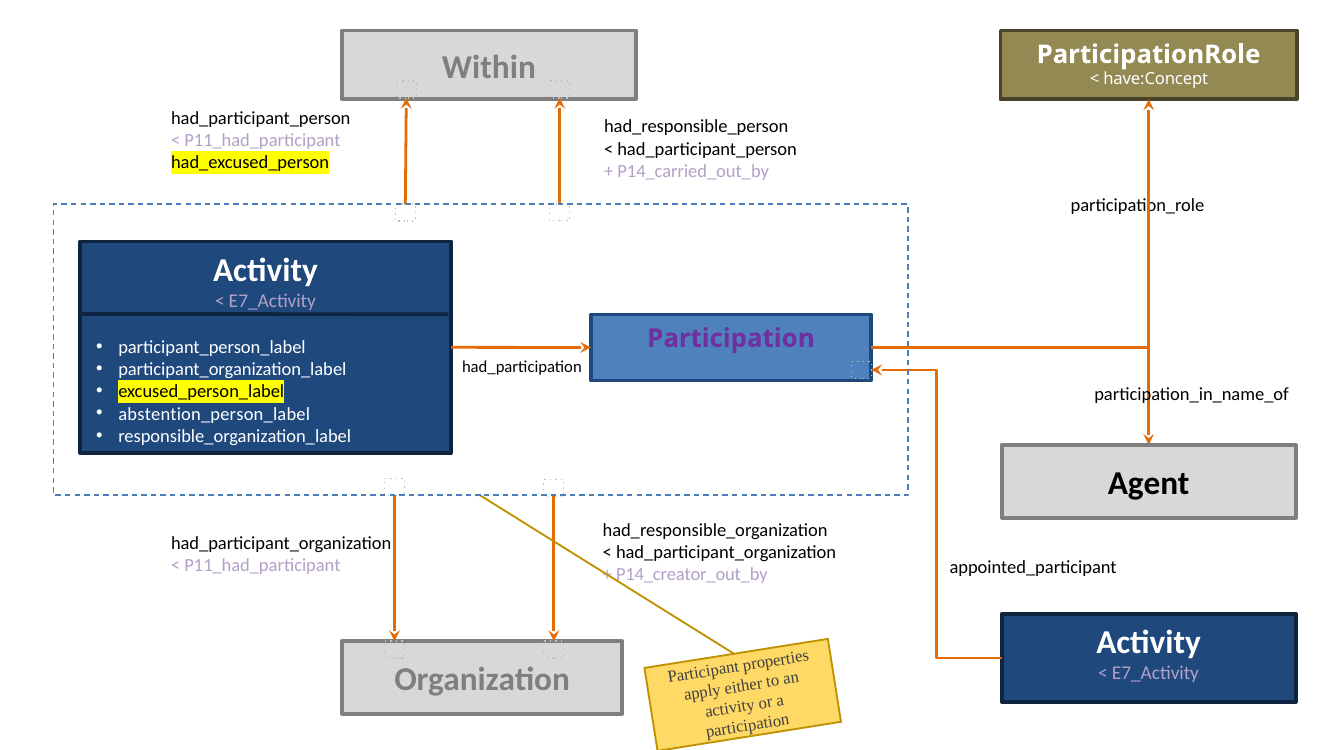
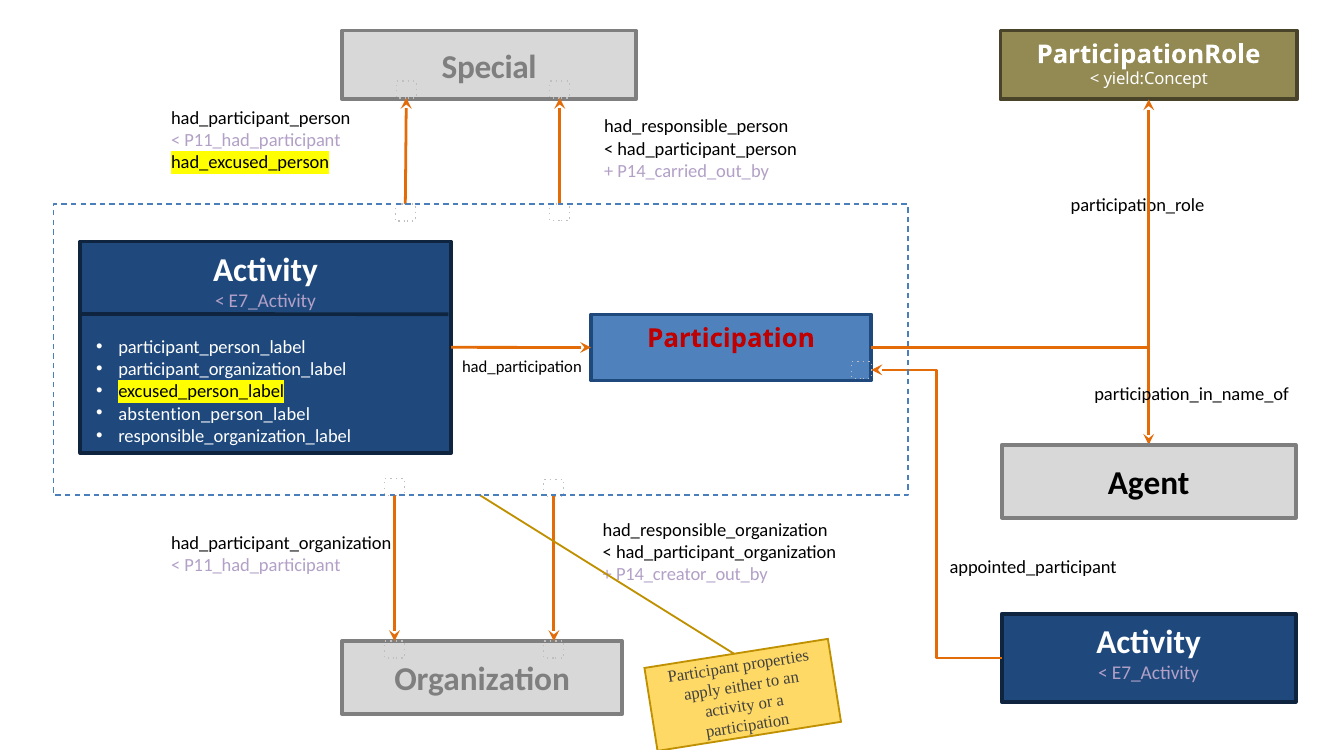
Within: Within -> Special (489, 67)
have:Concept: have:Concept -> yield:Concept (1156, 79)
Participation colour: purple -> red (731, 338)
